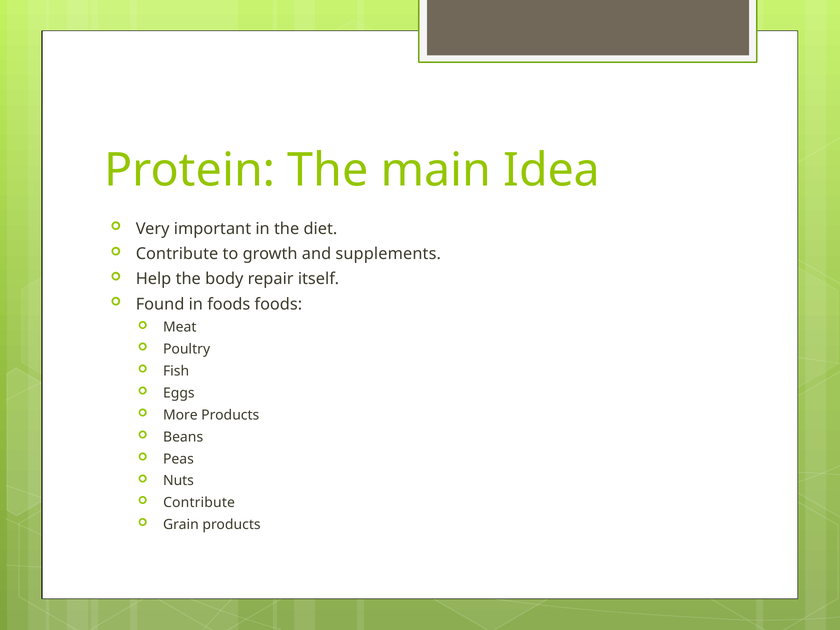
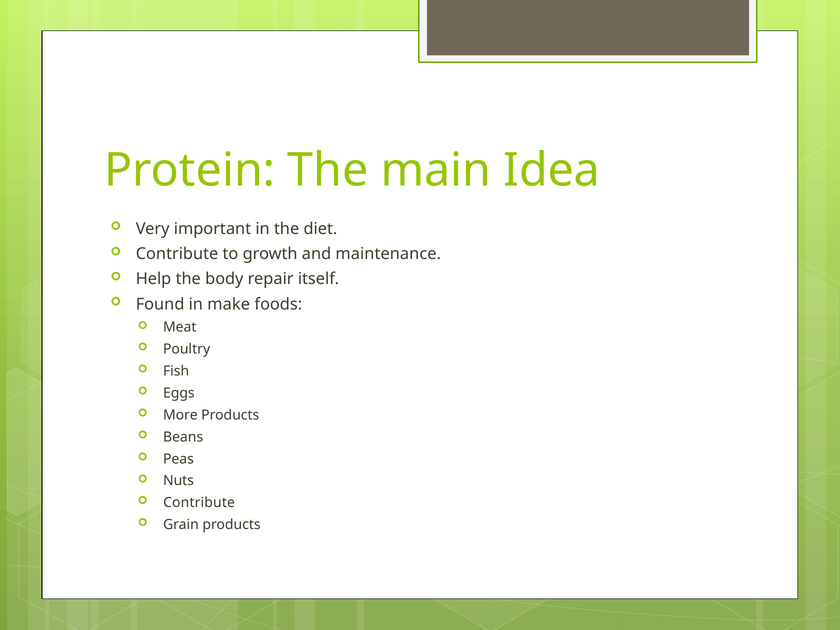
supplements: supplements -> maintenance (388, 254)
in foods: foods -> make (229, 304)
